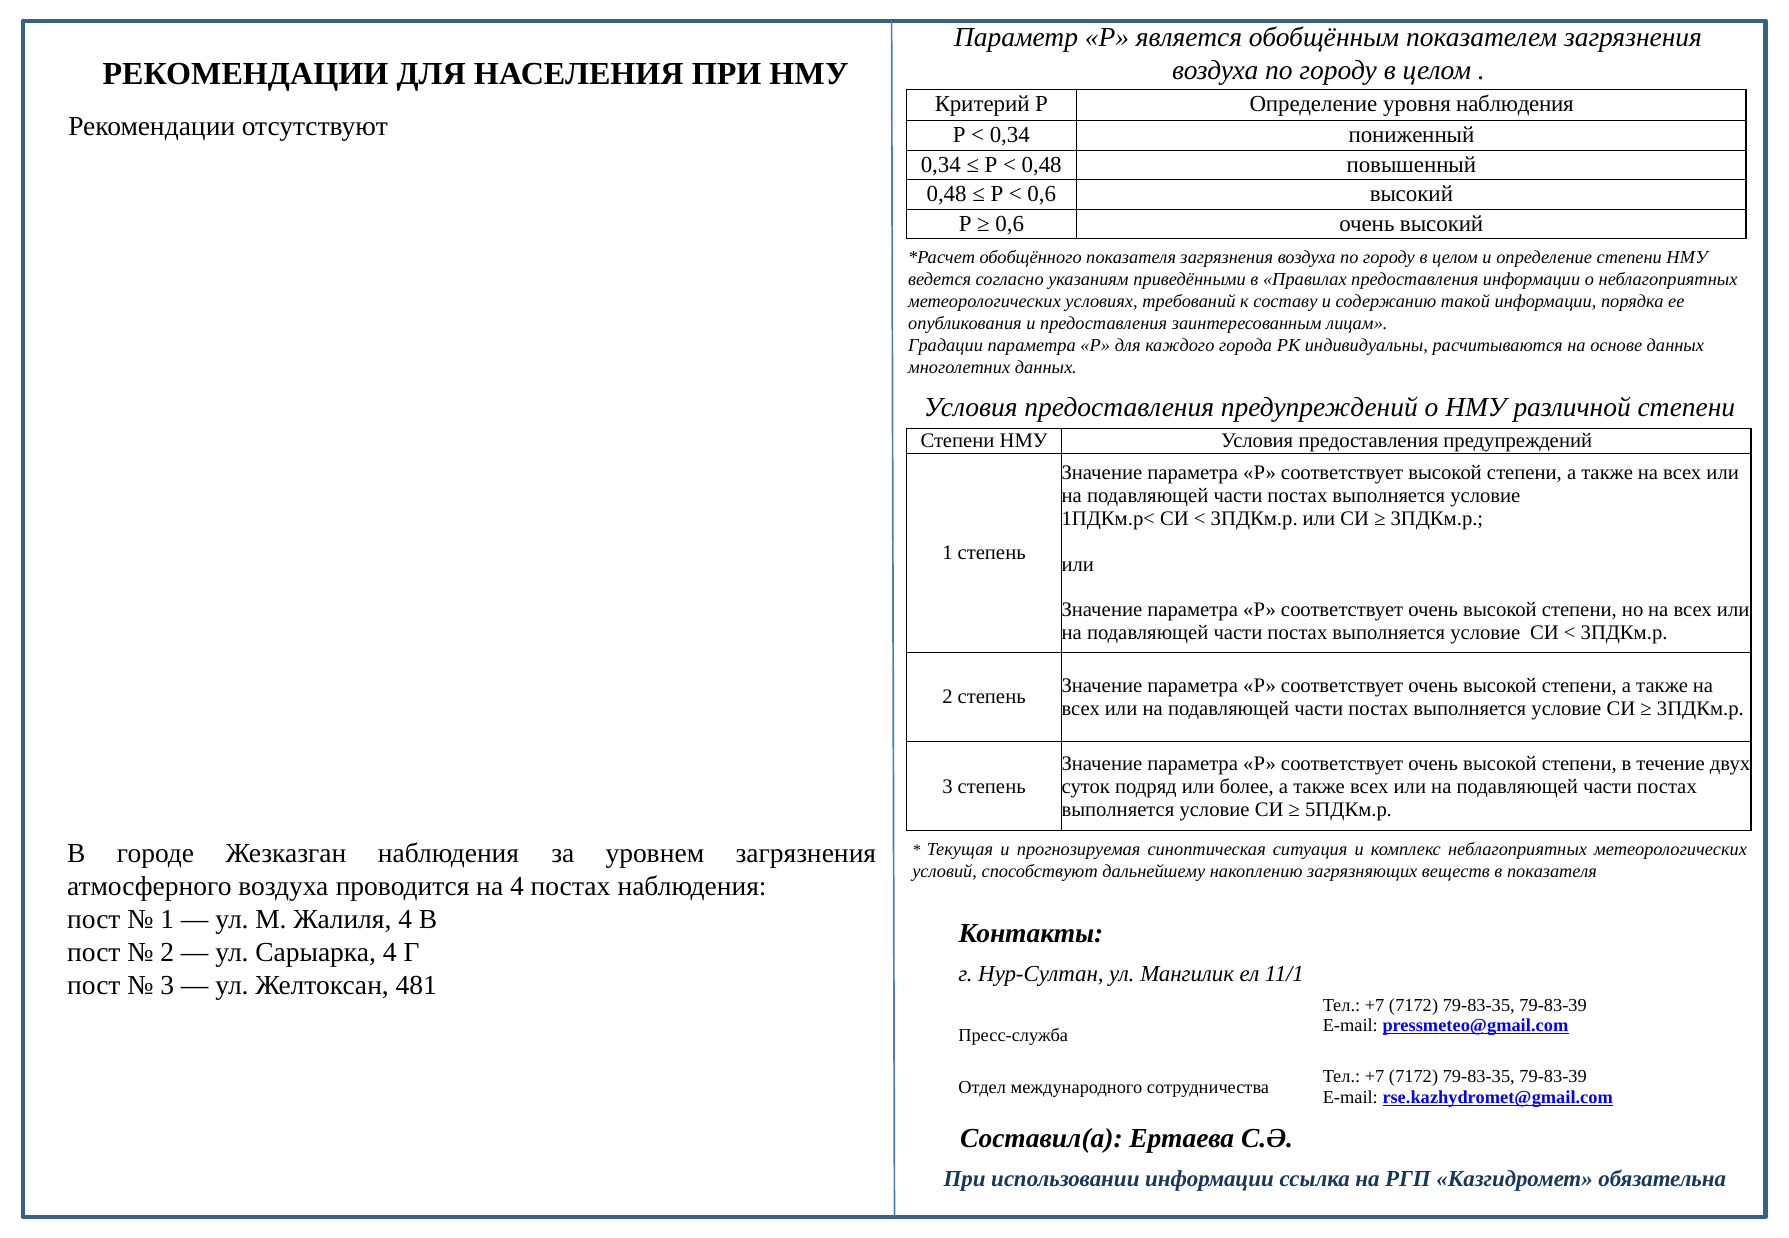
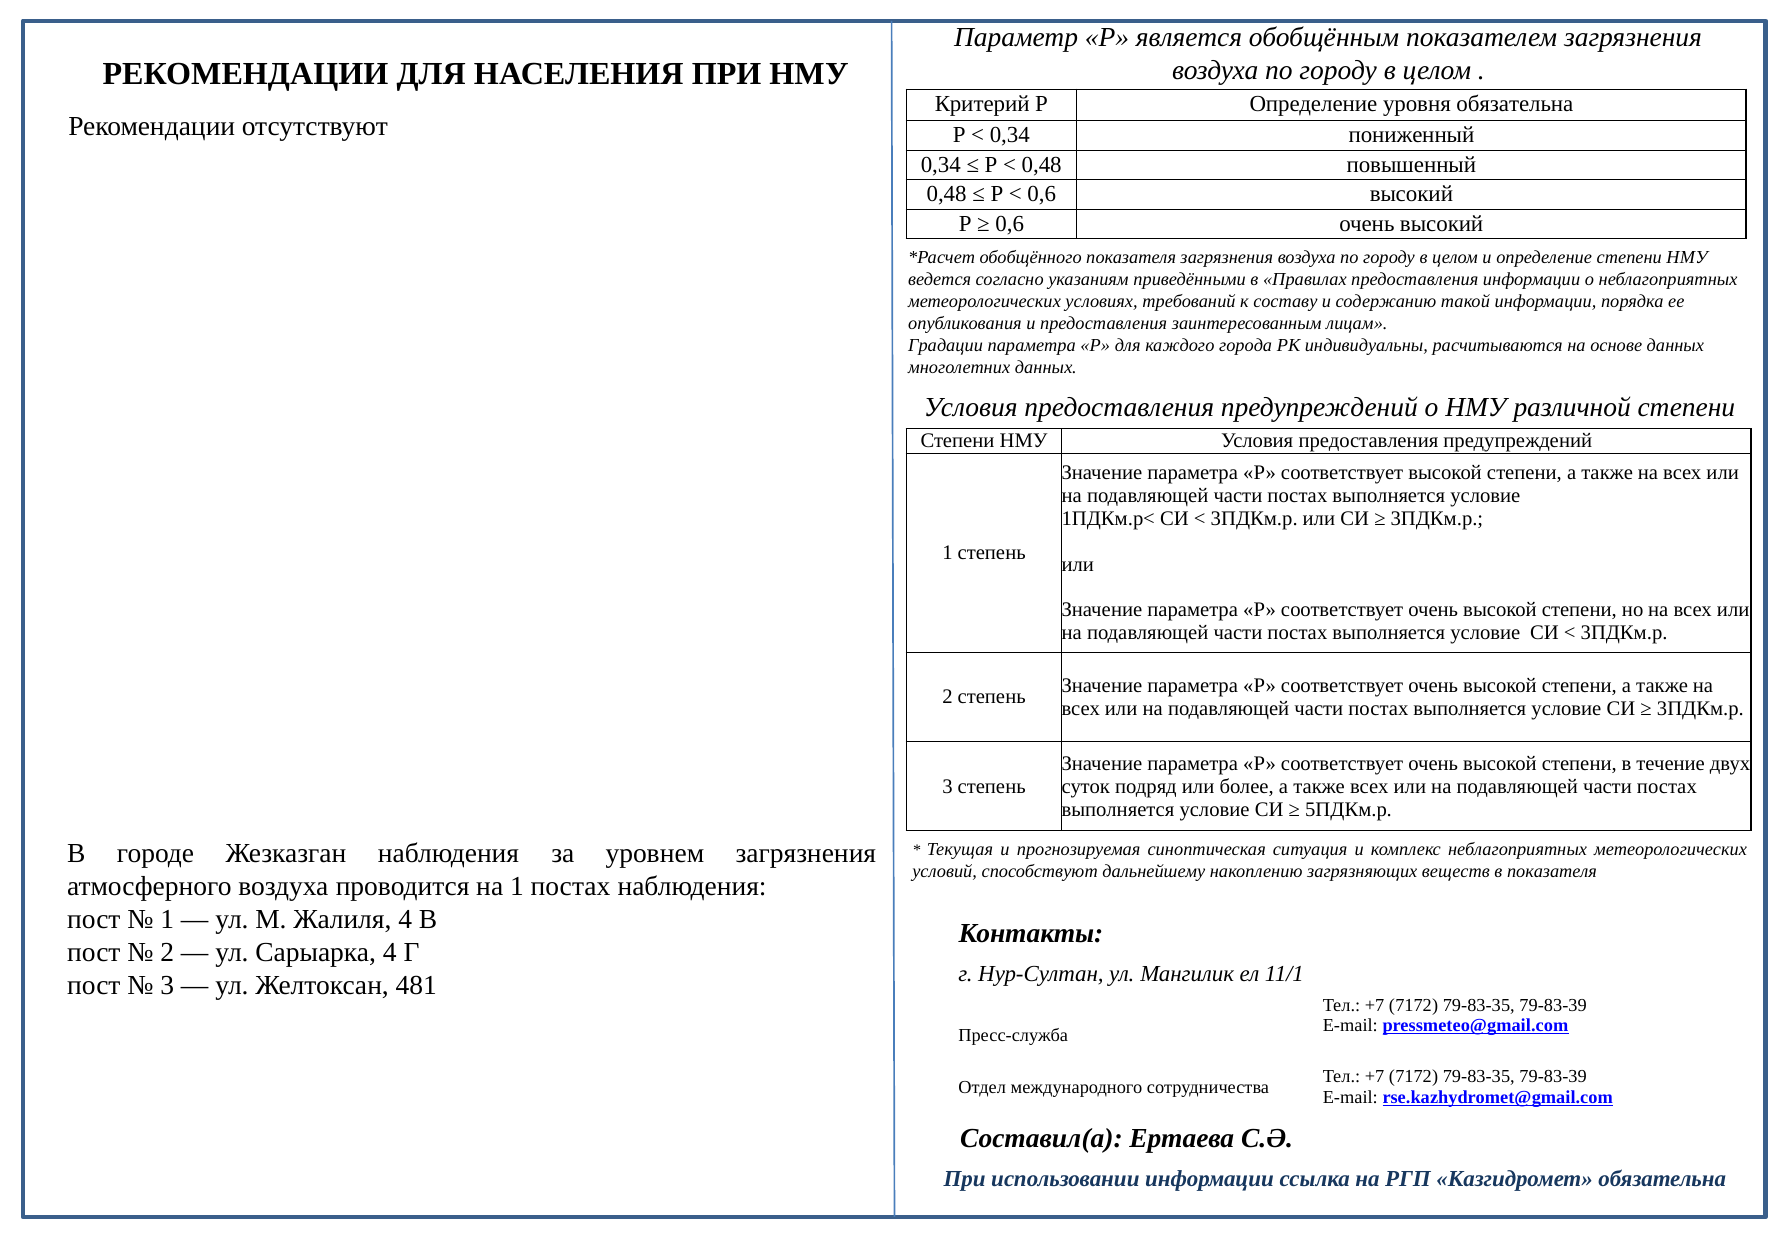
уровня наблюдения: наблюдения -> обязательна (1515, 104)
на 4: 4 -> 1 (517, 887)
